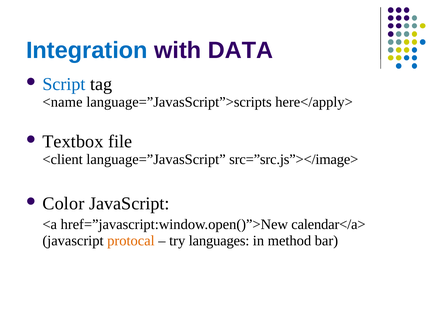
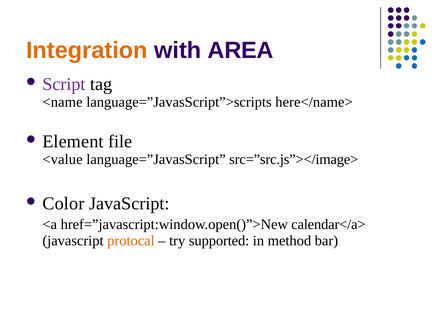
Integration colour: blue -> orange (87, 51)
DATA: DATA -> AREA (241, 51)
Script colour: blue -> purple (64, 84)
here</apply>: here</apply> -> here</name> (314, 102)
Textbox: Textbox -> Element (73, 142)
<client: <client -> <value (63, 159)
languages: languages -> supported (219, 241)
